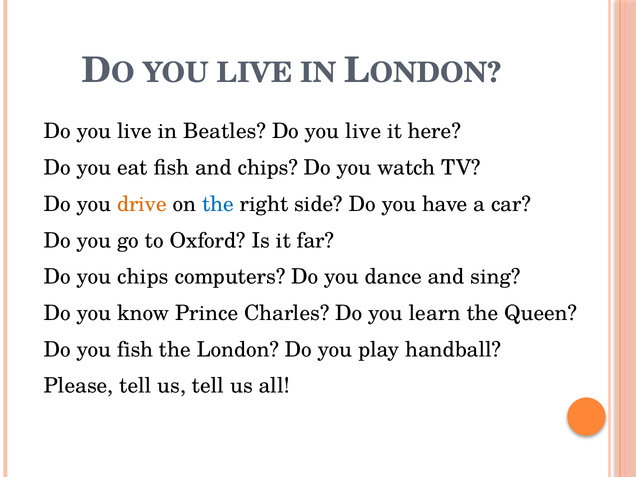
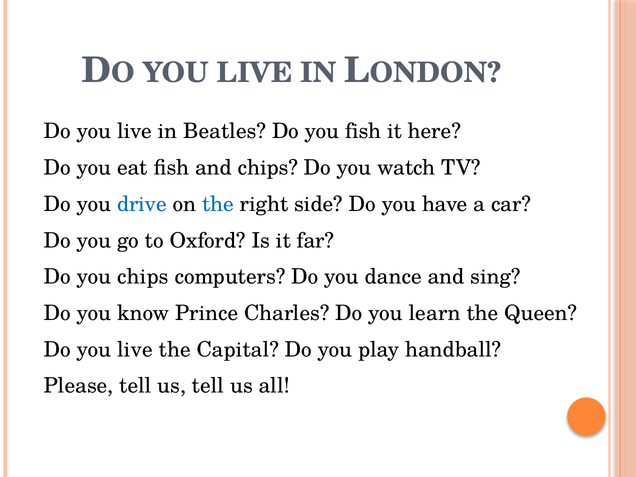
live: live -> fish (363, 131)
drive colour: orange -> blue (142, 204)
fish: fish -> live (135, 350)
London: London -> Capital (238, 350)
